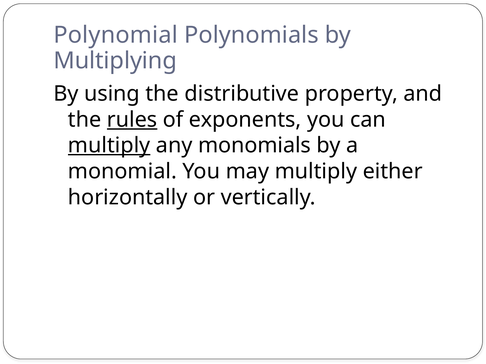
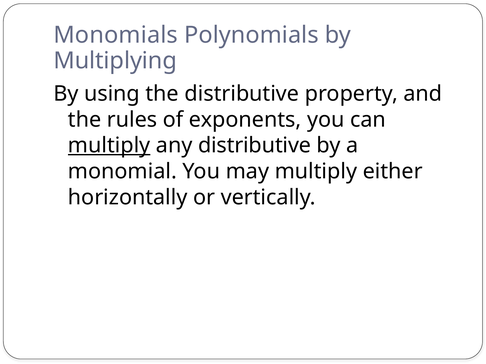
Polynomial: Polynomial -> Monomials (116, 35)
rules underline: present -> none (132, 120)
any monomials: monomials -> distributive (255, 146)
